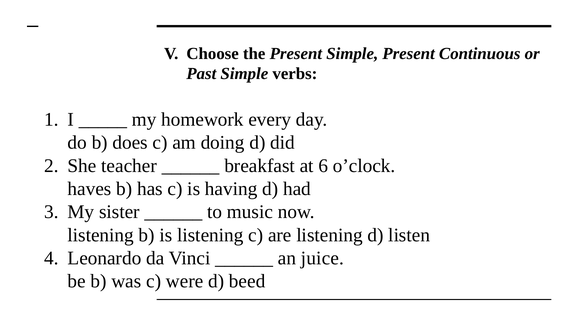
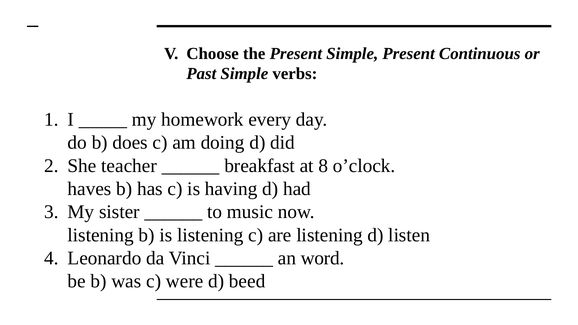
6: 6 -> 8 (323, 166)
juice: juice -> word (323, 258)
